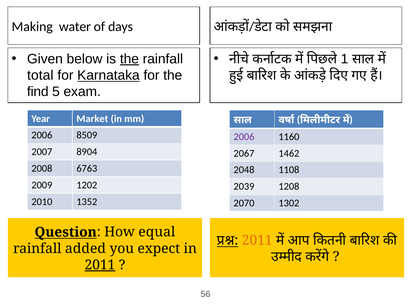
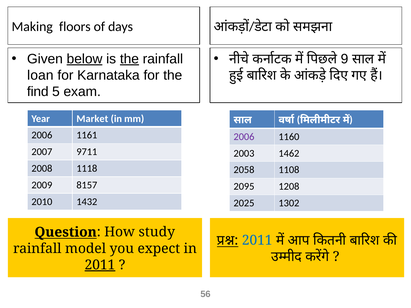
water: water -> floors (75, 27)
below underline: none -> present (85, 59)
1: 1 -> 9 (345, 59)
total: total -> loan (40, 75)
Karnataka underline: present -> none (108, 75)
8509: 8509 -> 1161 (87, 135)
8904: 8904 -> 9711 (87, 152)
2067: 2067 -> 2003 (244, 153)
6763: 6763 -> 1118 (87, 169)
2048: 2048 -> 2058 (244, 170)
1202: 1202 -> 8157 (87, 185)
2039: 2039 -> 2095 (244, 187)
1352: 1352 -> 1432 (87, 202)
2070: 2070 -> 2025 (244, 203)
equal: equal -> study (157, 232)
2011 colour: orange -> blue (257, 241)
added: added -> model (86, 249)
